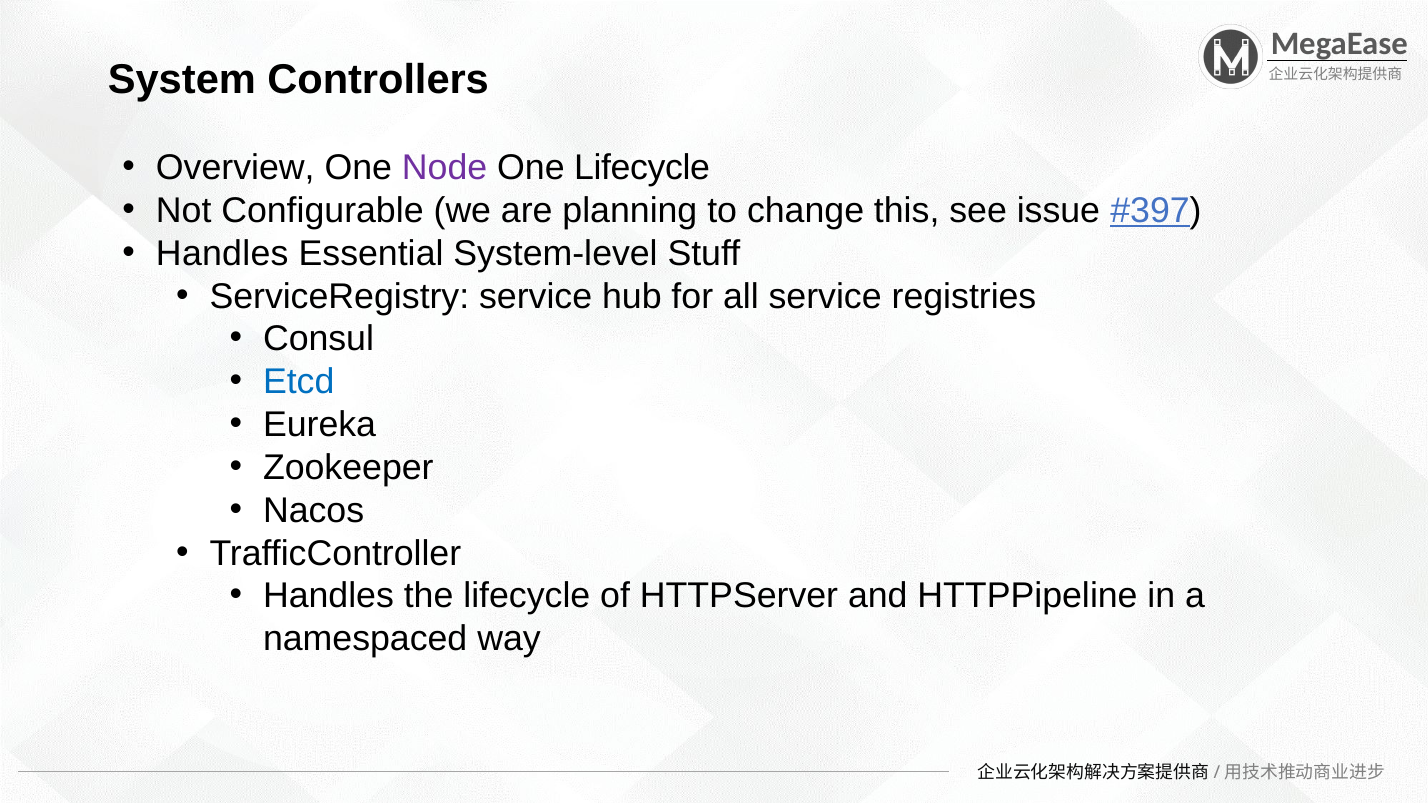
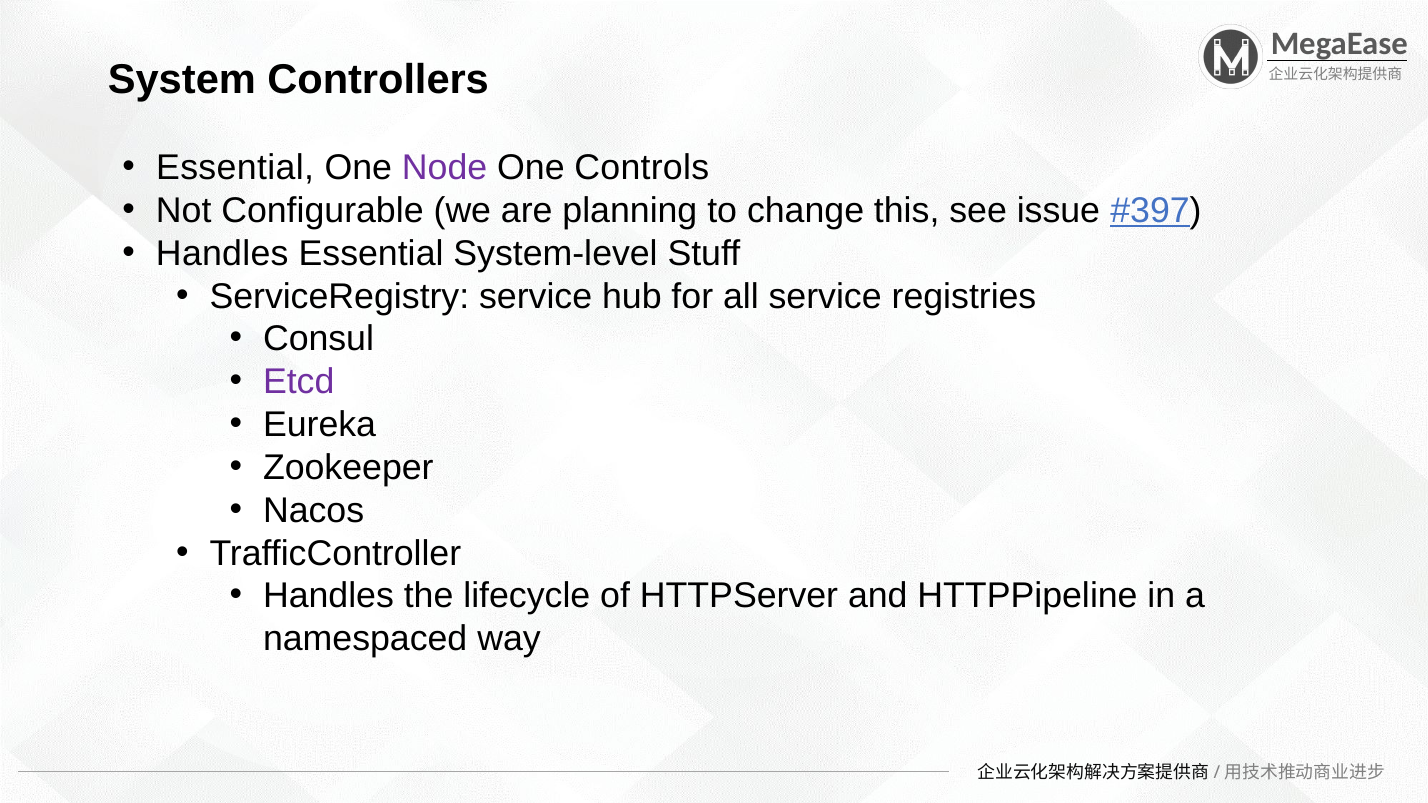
Overview: Overview -> Essential (235, 168)
One Lifecycle: Lifecycle -> Controls (642, 168)
Etcd colour: blue -> purple (299, 382)
